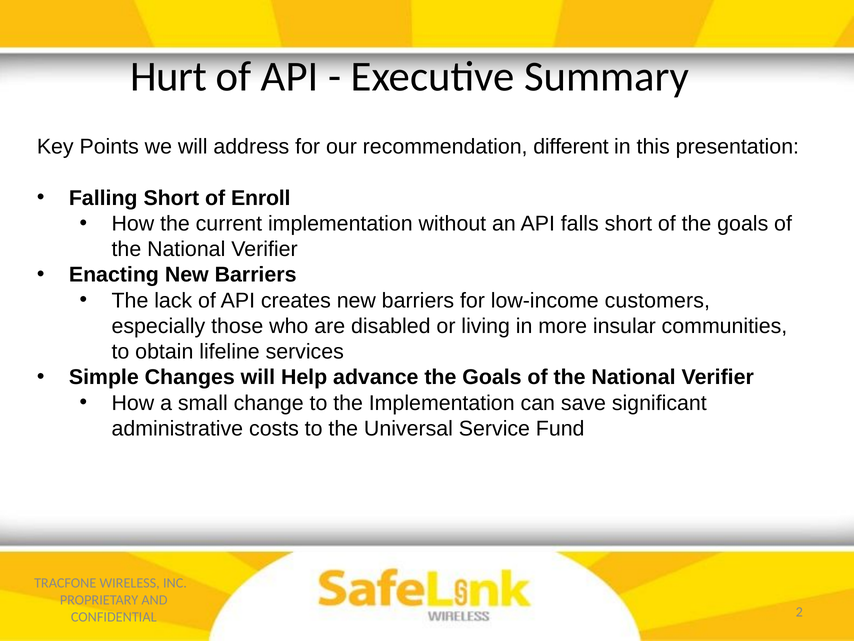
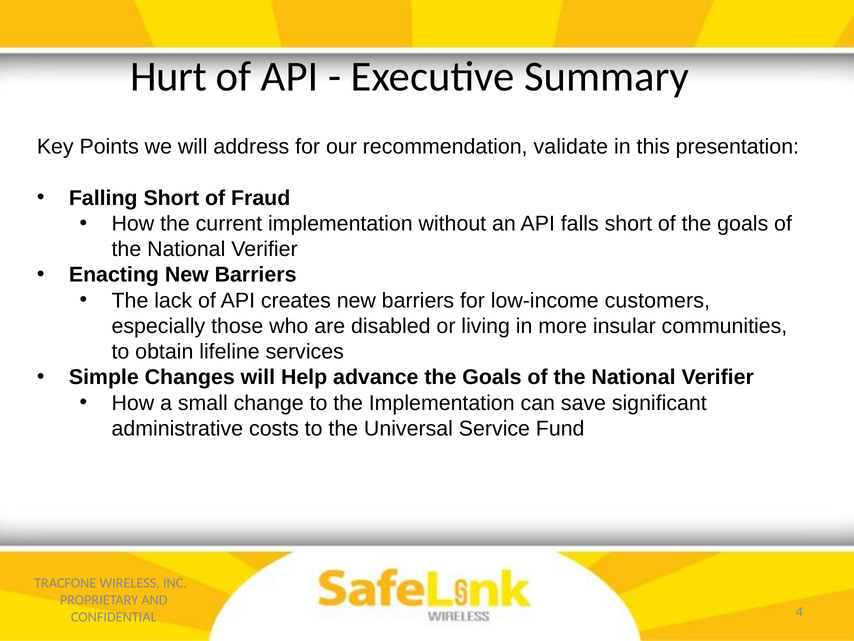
different: different -> validate (571, 147)
Enroll: Enroll -> Fraud (261, 198)
2: 2 -> 4 (799, 612)
